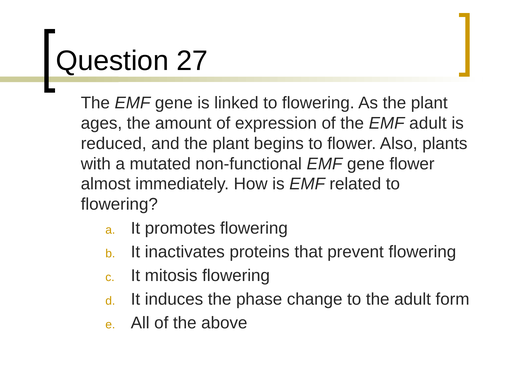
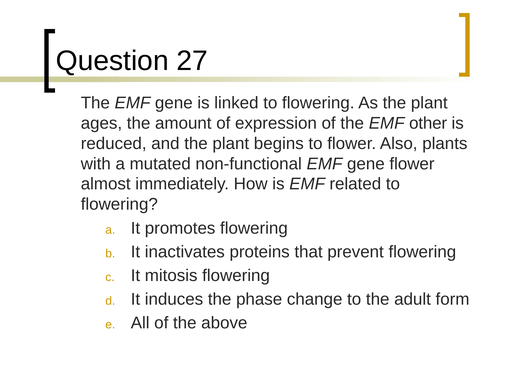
EMF adult: adult -> other (428, 123)
